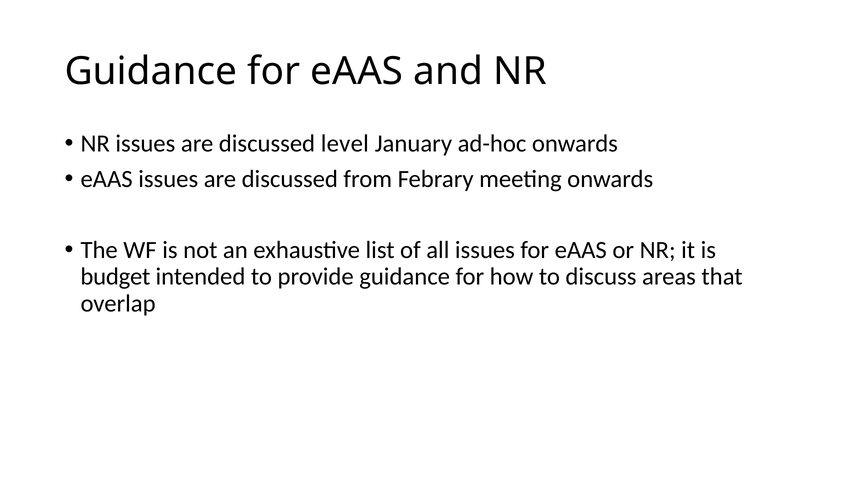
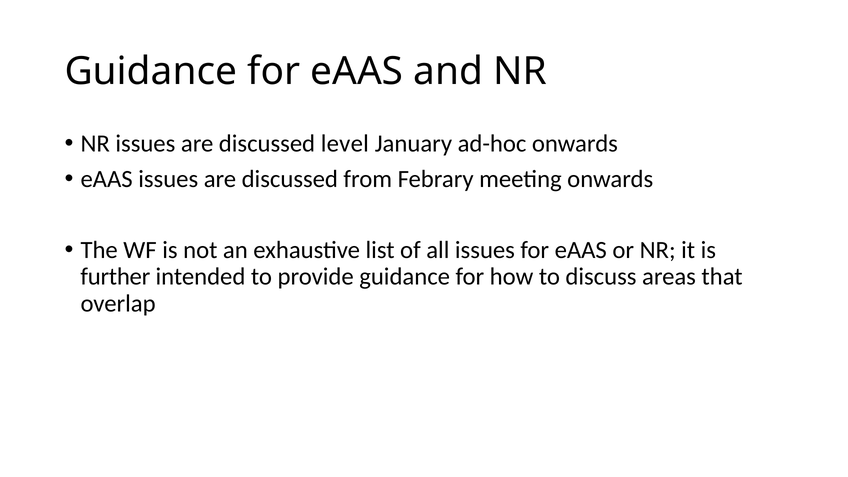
budget: budget -> further (115, 277)
